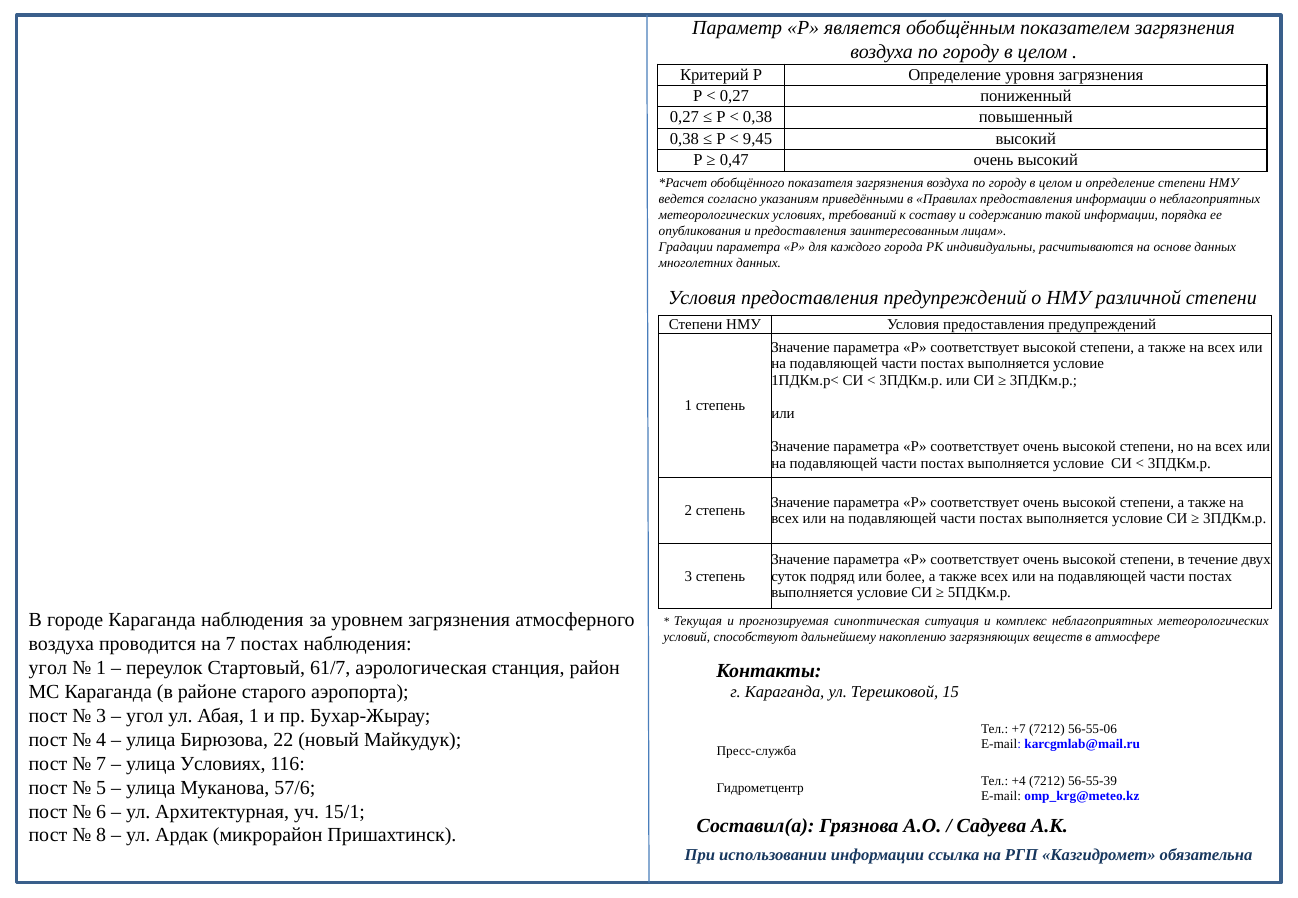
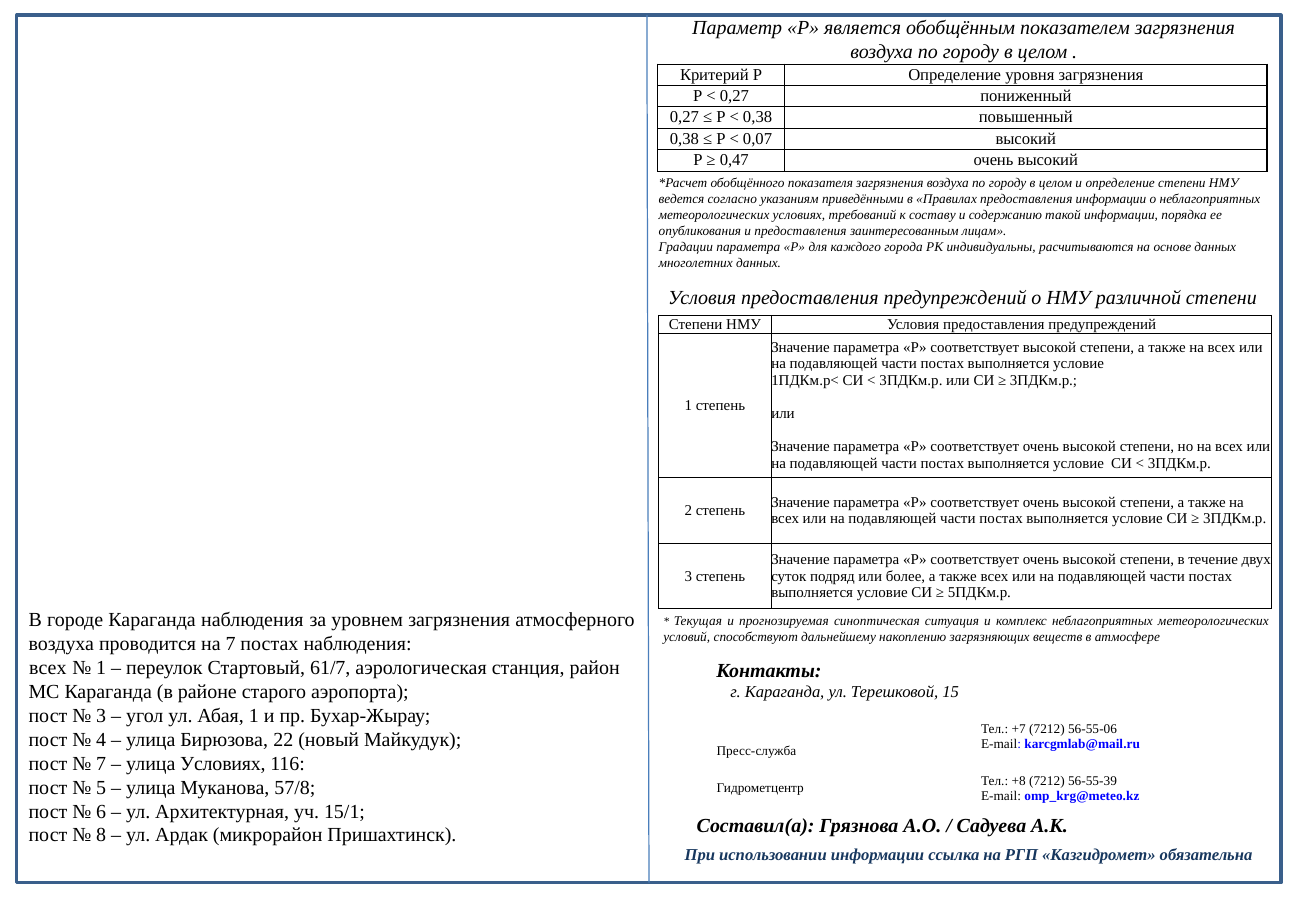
9,45: 9,45 -> 0,07 (758, 139)
угол: угол -> всех (48, 668)
+4: +4 -> +8 (1019, 782)
57/6: 57/6 -> 57/8 (295, 788)
